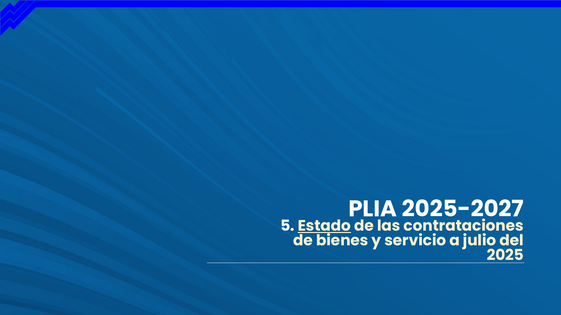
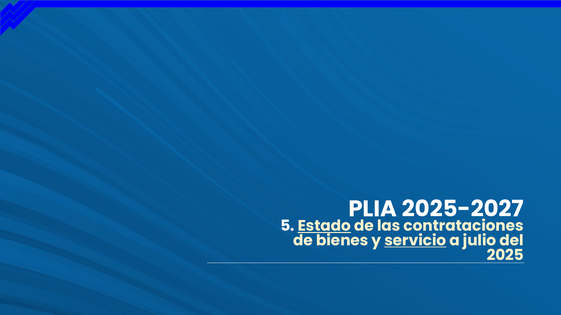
servicio underline: none -> present (415, 241)
